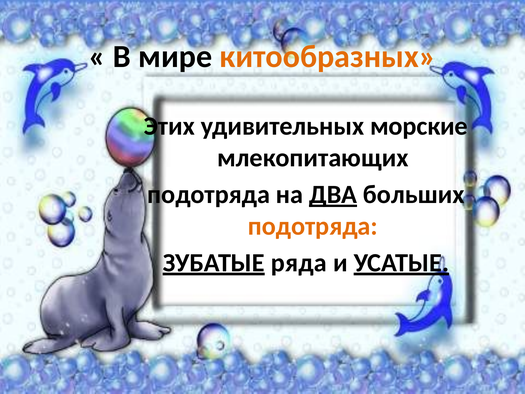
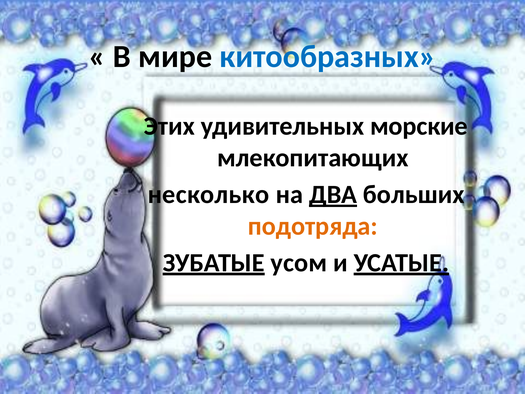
китообразных colour: orange -> blue (328, 56)
подотряда: подотряда -> несколько (208, 194)
ряда: ряда -> усом (299, 263)
